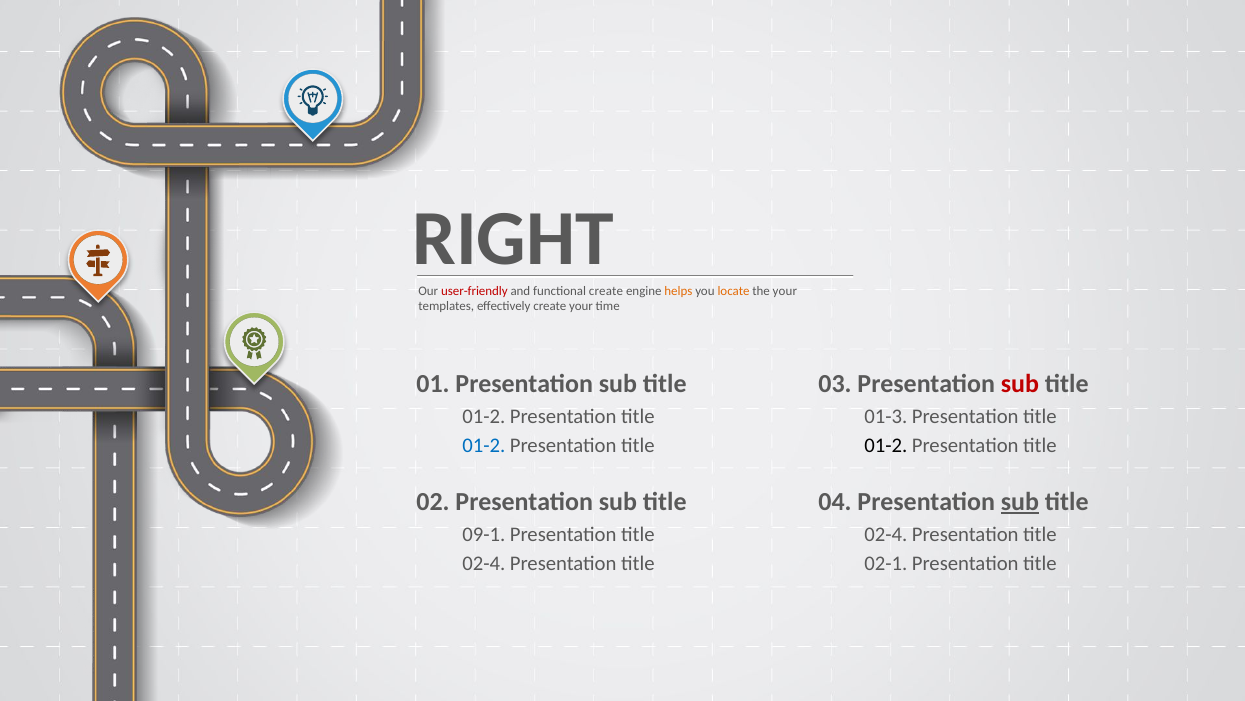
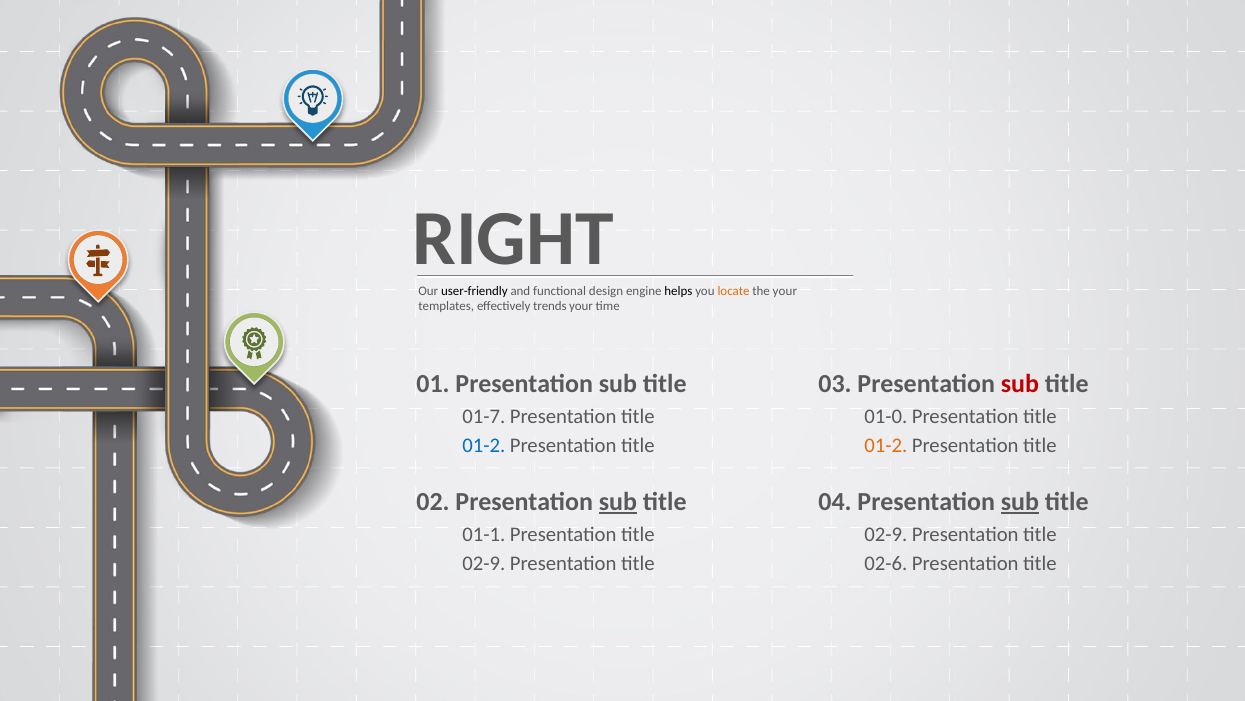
user-friendly colour: red -> black (474, 291)
functional create: create -> design (606, 291)
helps colour: orange -> black (678, 291)
effectively create: create -> trends (550, 306)
01-2: 01-2 -> 01-7 (484, 416)
01-3: 01-3 -> 01-0 (886, 416)
01-2 colour: black -> orange (886, 446)
sub underline: none -> present (618, 501)
09-1: 09-1 -> 01-1 (484, 534)
02-4: 02-4 -> 02-9 (886, 534)
02-4: 02-4 -> 02-9 (484, 563)
02-1: 02-1 -> 02-6 (886, 563)
